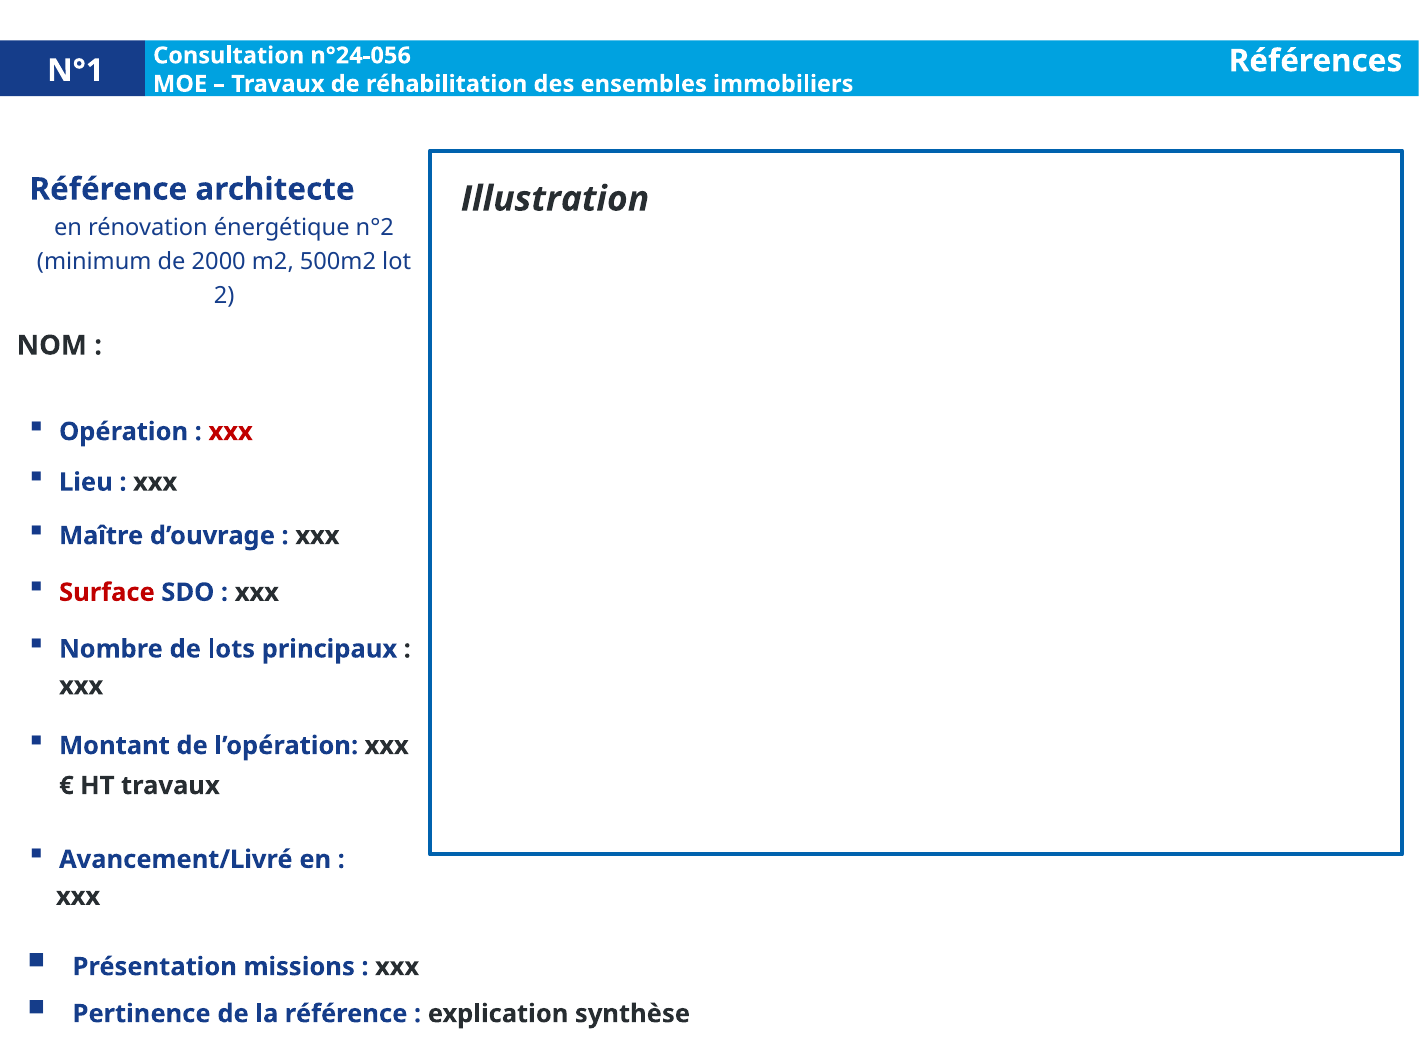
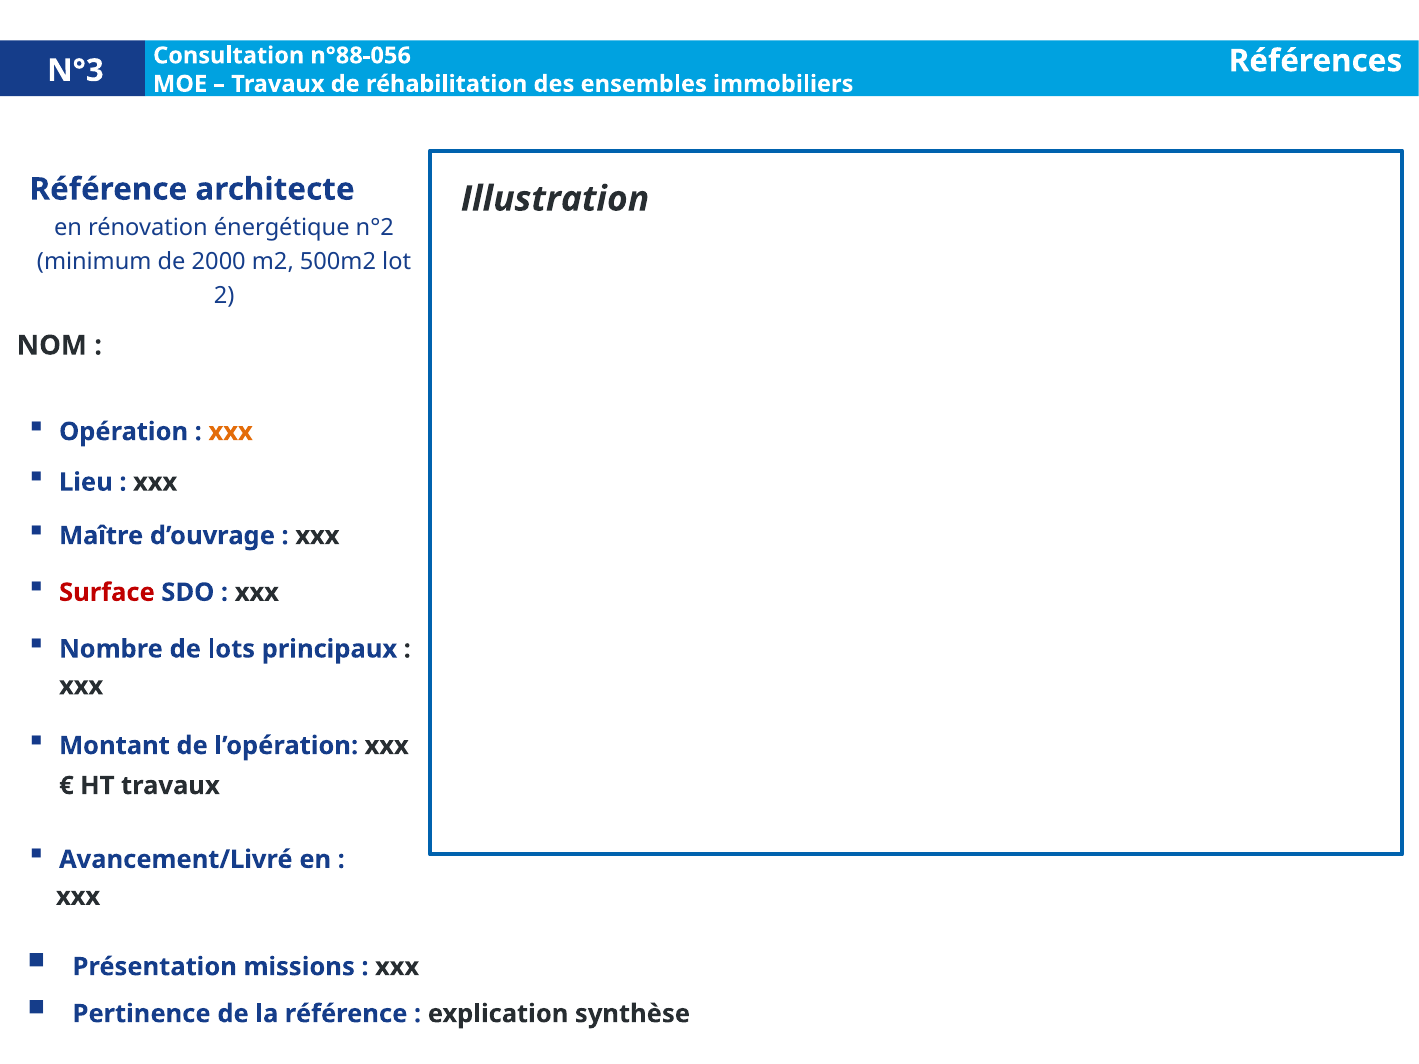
n°24-056: n°24-056 -> n°88-056 (361, 56)
N°1: N°1 -> N°3 (75, 71)
xxx colour: red -> orange (231, 432)
